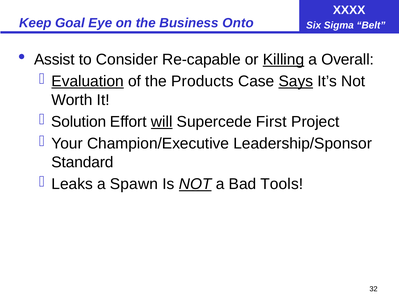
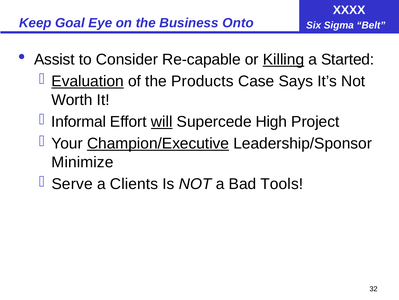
Overall: Overall -> Started (348, 59)
Says underline: present -> none (296, 81)
Solution: Solution -> Informal (79, 121)
First: First -> High (271, 121)
Champion/Executive underline: none -> present (158, 143)
Standard: Standard -> Minimize (82, 162)
Leaks: Leaks -> Serve (72, 184)
Spawn: Spawn -> Clients (134, 184)
NOT underline: present -> none (195, 184)
